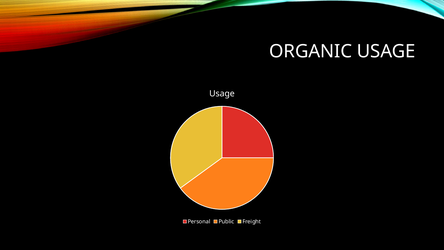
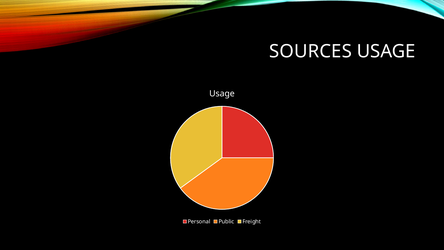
ORGANIC: ORGANIC -> SOURCES (311, 51)
